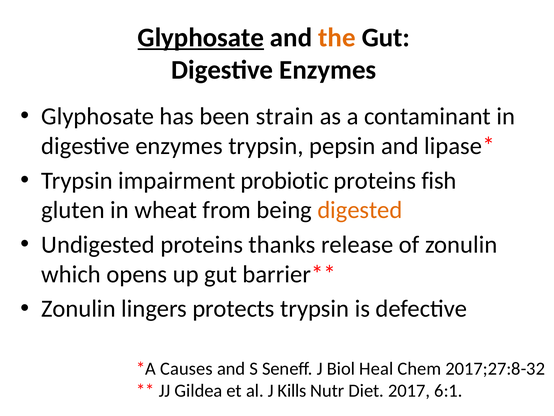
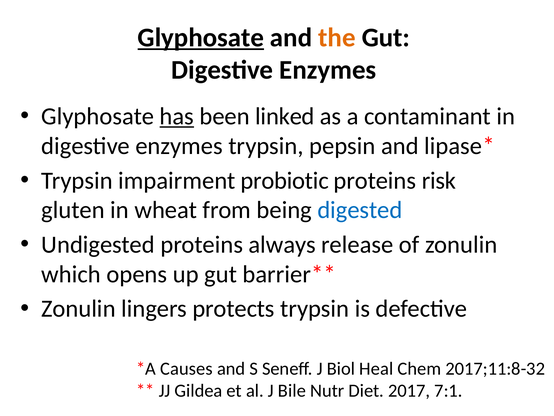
has underline: none -> present (177, 116)
strain: strain -> linked (285, 116)
fish: fish -> risk (439, 180)
digested colour: orange -> blue (360, 210)
thanks: thanks -> always (282, 244)
2017;27:8-32: 2017;27:8-32 -> 2017;11:8-32 (495, 368)
Kills: Kills -> Bile (292, 390)
6:1: 6:1 -> 7:1 (448, 390)
